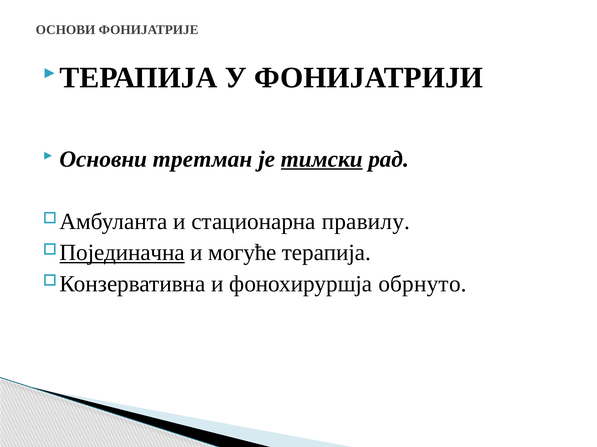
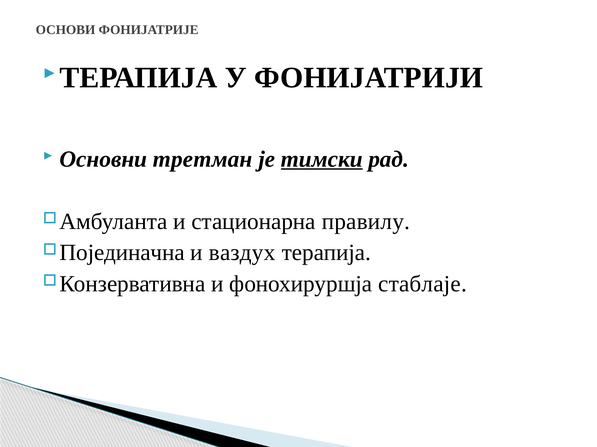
Појединачна underline: present -> none (122, 253)
могуће: могуће -> ваздух (242, 253)
обрнуто: обрнуто -> стаблаје (423, 284)
